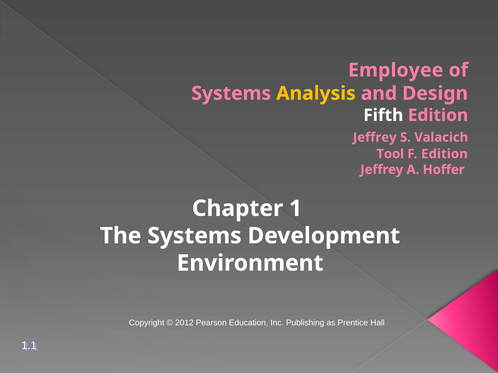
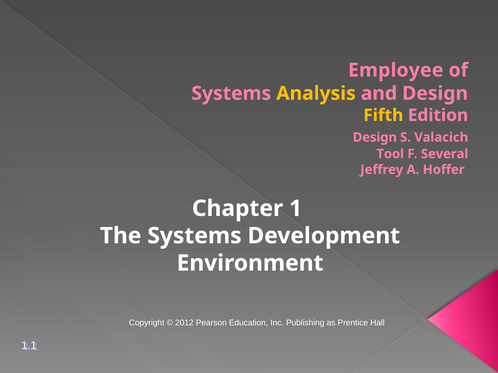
Fifth colour: white -> yellow (383, 115)
Jeffrey: Jeffrey -> Design (375, 138)
F Edition: Edition -> Several (445, 154)
